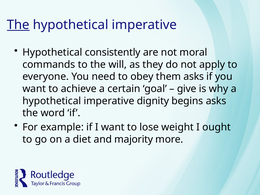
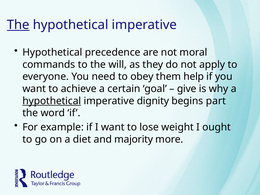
consistently: consistently -> precedence (113, 52)
them asks: asks -> help (194, 77)
hypothetical underline: none -> present (52, 101)
begins asks: asks -> part (216, 101)
